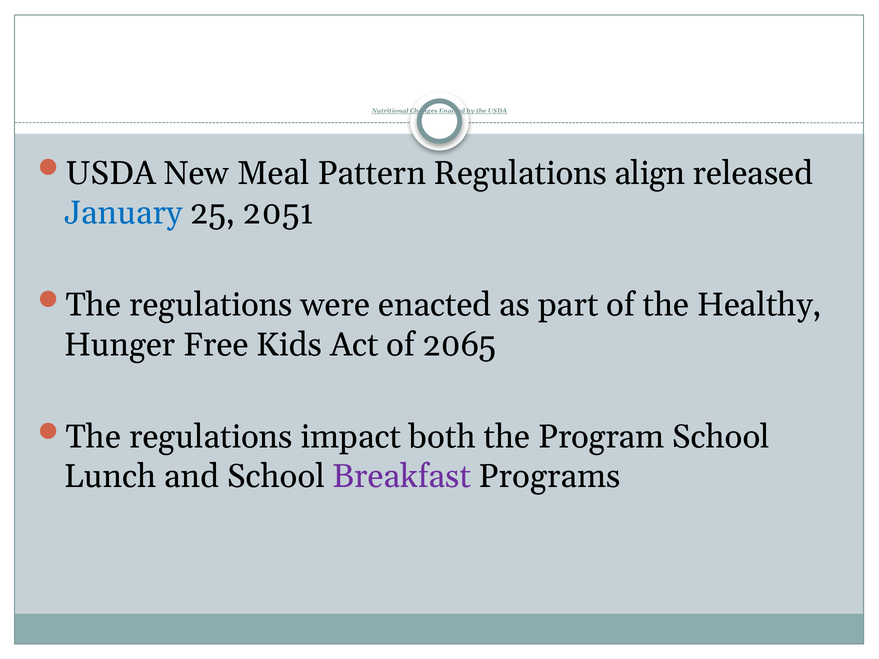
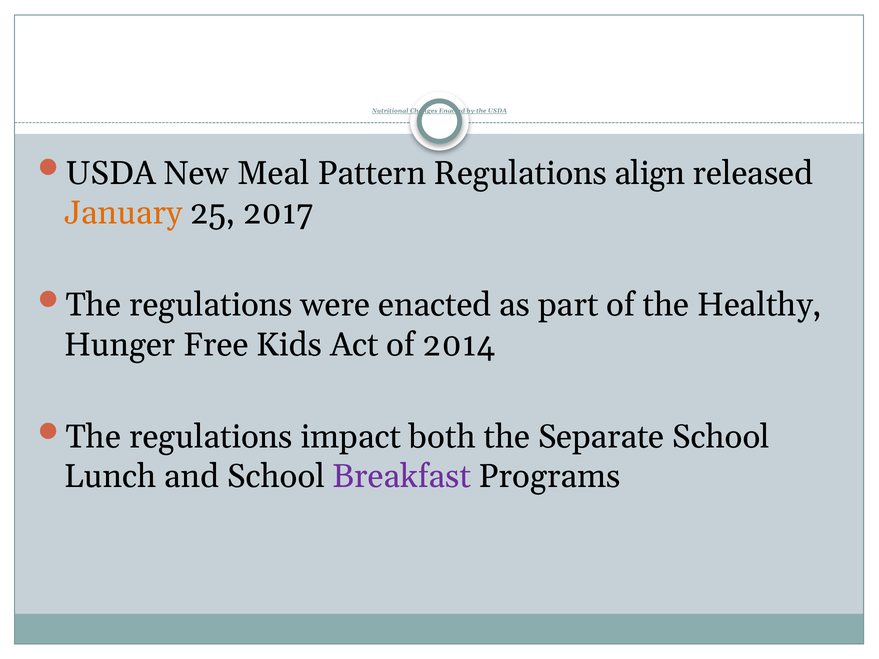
January colour: blue -> orange (123, 213)
2051: 2051 -> 2017 (278, 213)
2065: 2065 -> 2014 (459, 345)
Program: Program -> Separate (601, 437)
